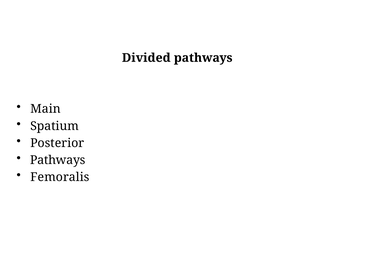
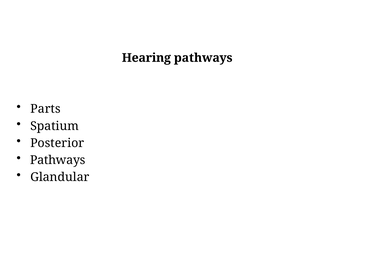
Divided: Divided -> Hearing (146, 58)
Main: Main -> Parts (46, 109)
Femoralis: Femoralis -> Glandular (60, 177)
